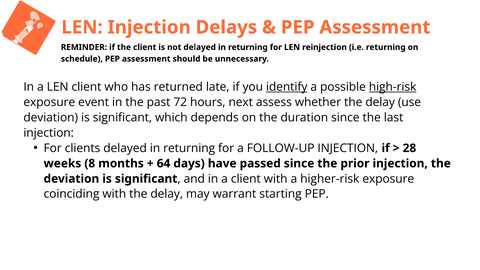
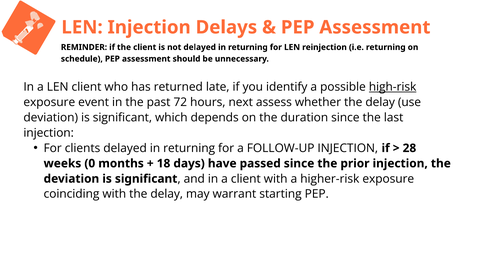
identify underline: present -> none (287, 87)
8: 8 -> 0 (90, 163)
64: 64 -> 18 (164, 163)
